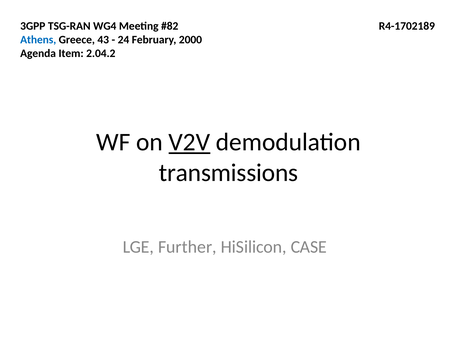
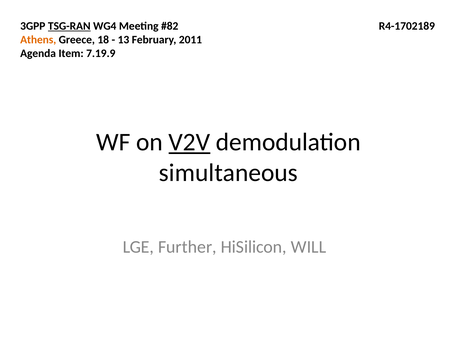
TSG-RAN underline: none -> present (69, 26)
Athens colour: blue -> orange (38, 40)
43: 43 -> 18 (103, 40)
24: 24 -> 13 (123, 40)
2000: 2000 -> 2011 (190, 40)
2.04.2: 2.04.2 -> 7.19.9 (101, 53)
transmissions: transmissions -> simultaneous (228, 173)
CASE: CASE -> WILL (309, 247)
